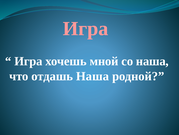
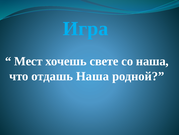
Игра colour: pink -> light blue (86, 28)
Игра: Игра -> Мест (28, 61)
мной: мной -> свете (104, 61)
